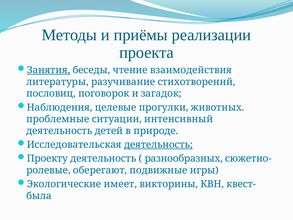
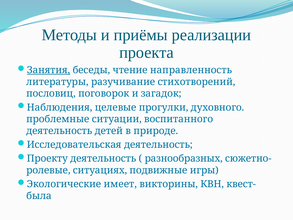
взаимодействия: взаимодействия -> направленность (191, 70)
животных: животных -> духовного (217, 107)
интенсивный: интенсивный -> воспитанного (179, 119)
деятельность underline: present -> none (158, 145)
оберегают: оберегают -> ситуациях (100, 170)
